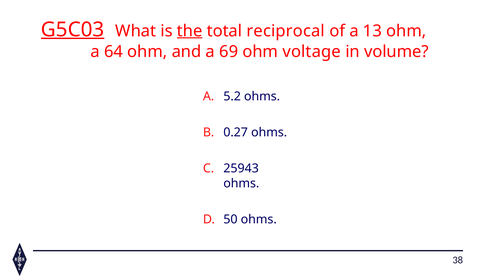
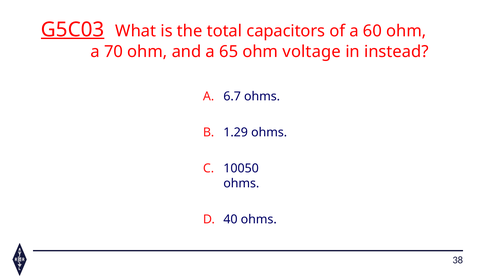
the underline: present -> none (190, 31)
reciprocal: reciprocal -> capacitors (286, 31)
13: 13 -> 60 (372, 31)
64: 64 -> 70 (114, 52)
69: 69 -> 65 (229, 52)
volume: volume -> instead (396, 52)
5.2: 5.2 -> 6.7 (232, 96)
0.27: 0.27 -> 1.29 (236, 132)
25943: 25943 -> 10050 (241, 168)
50: 50 -> 40 (230, 219)
